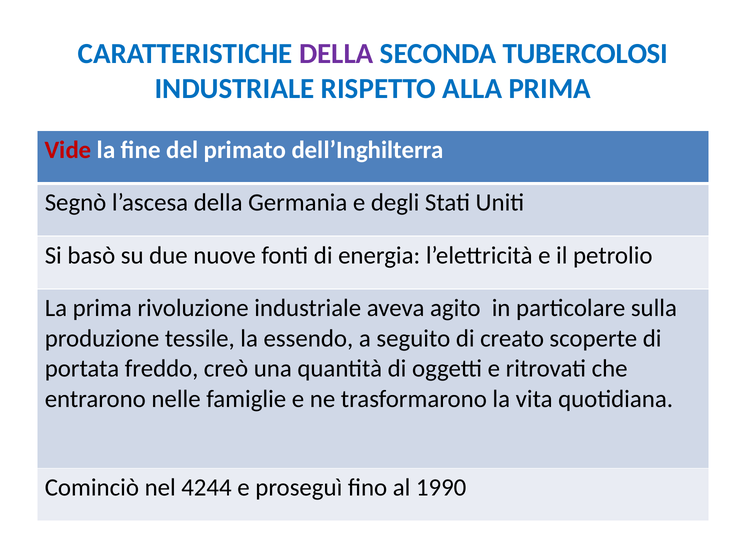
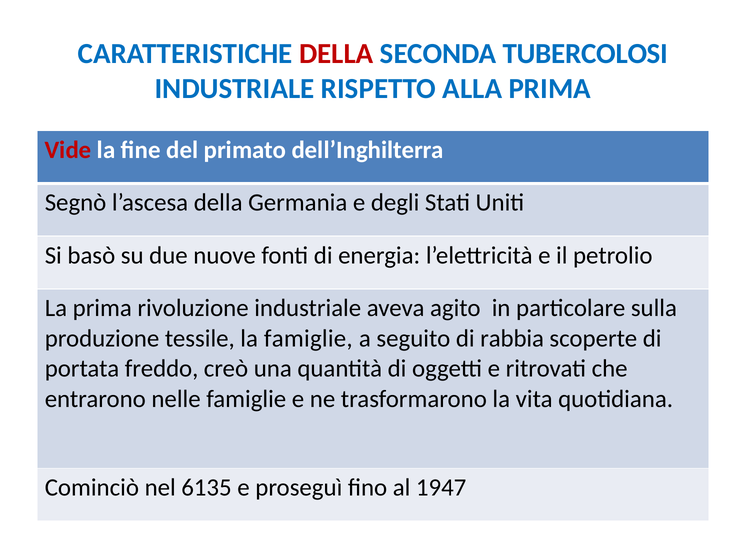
DELLA colour: purple -> red (336, 54)
la essendo: essendo -> famiglie (308, 338)
creato: creato -> rabbia (512, 338)
4244: 4244 -> 6135 (206, 487)
1990: 1990 -> 1947 (441, 487)
